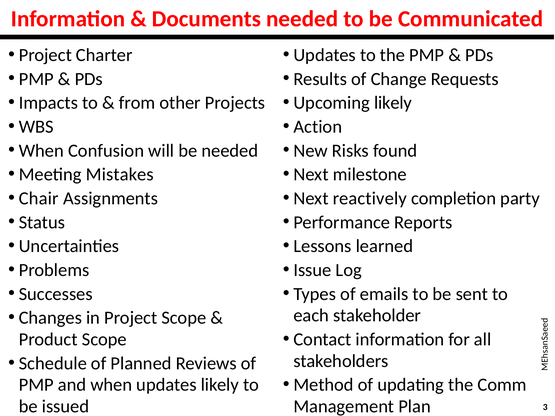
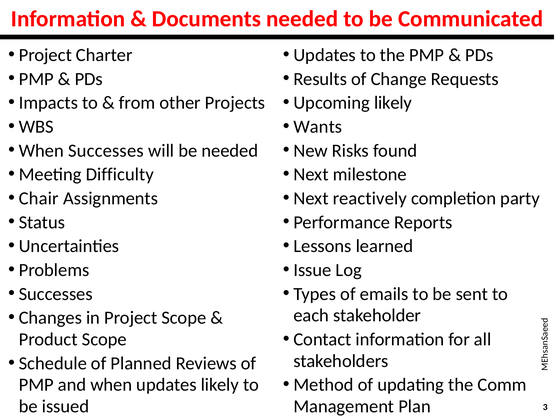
Action: Action -> Wants (318, 127)
When Confusion: Confusion -> Successes (106, 151)
Mistakes: Mistakes -> Difficulty (120, 175)
